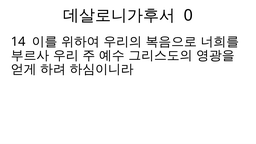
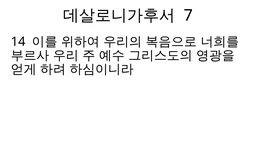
0: 0 -> 7 (188, 15)
